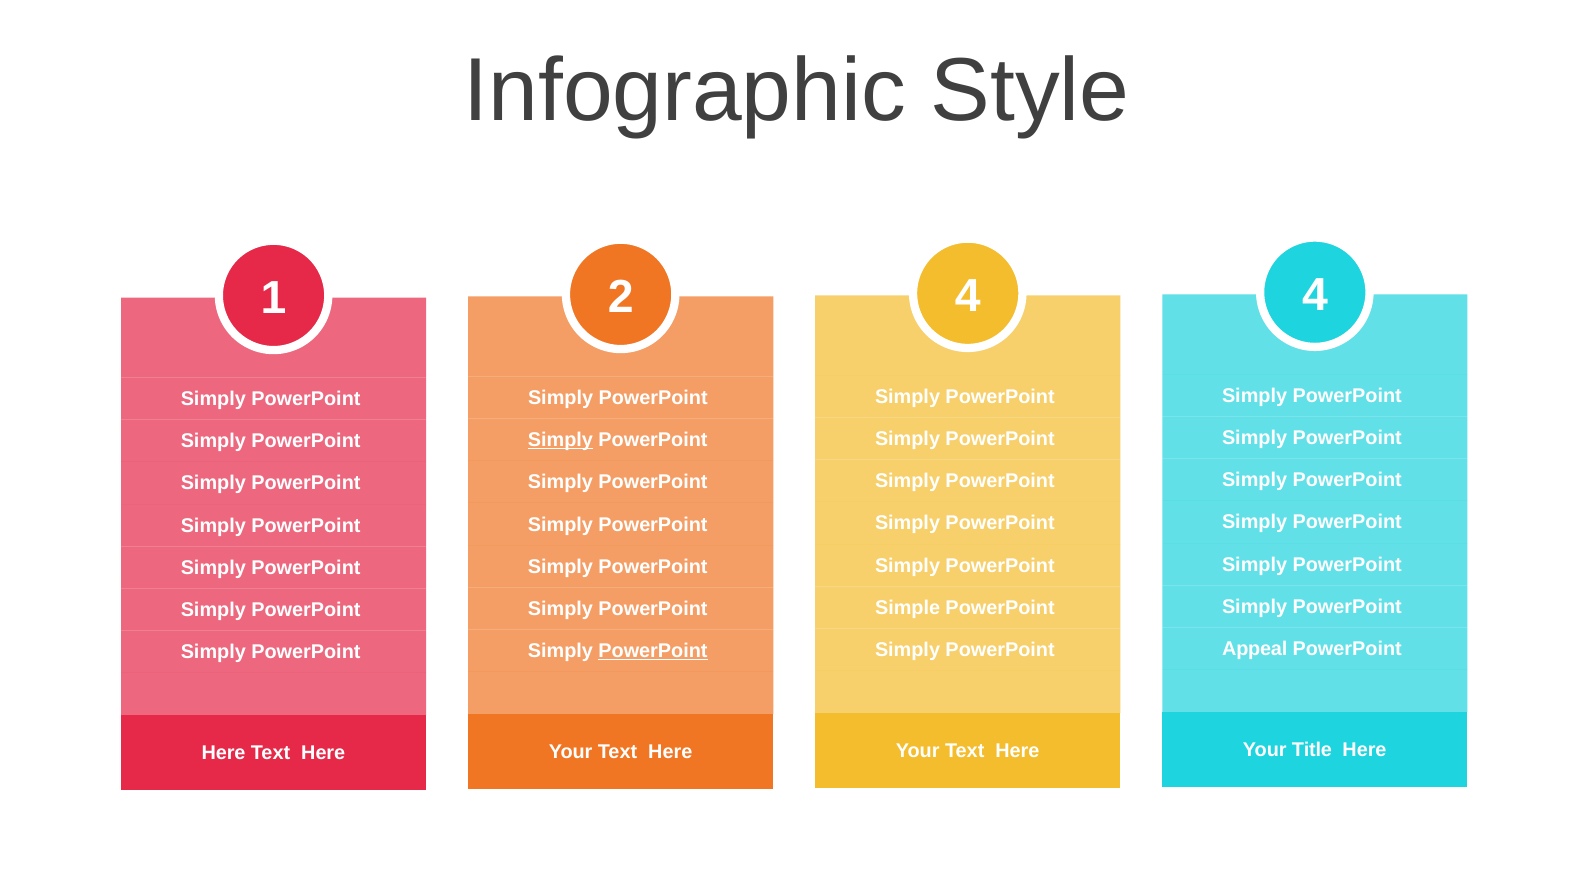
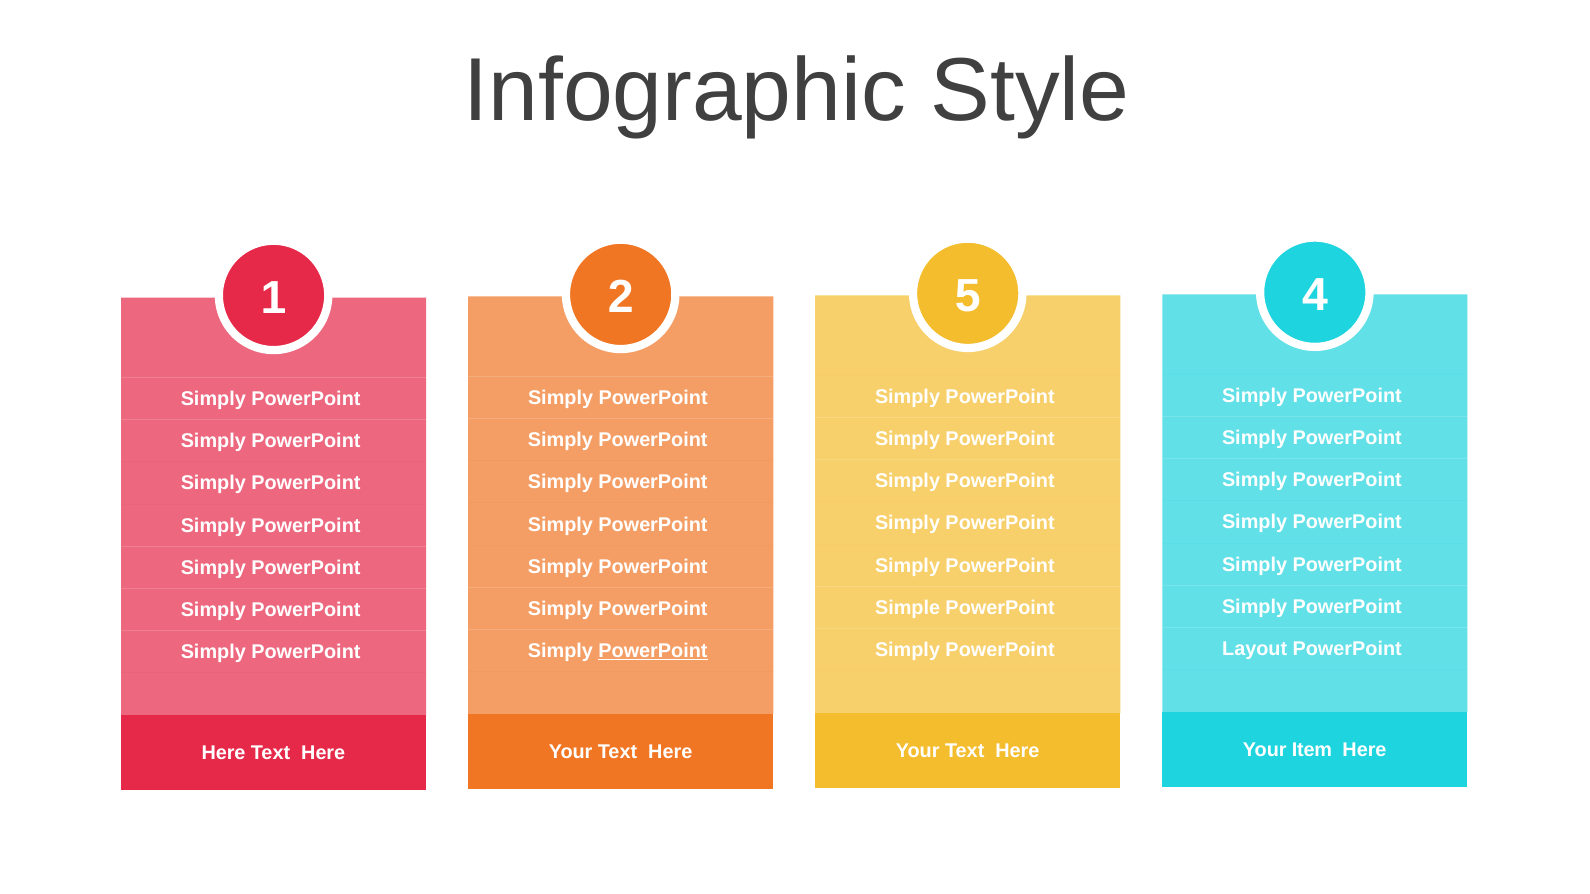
2 4: 4 -> 5 (968, 297)
Simply underline: present -> none (560, 440)
Appeal: Appeal -> Layout (1255, 649)
Title: Title -> Item (1312, 750)
